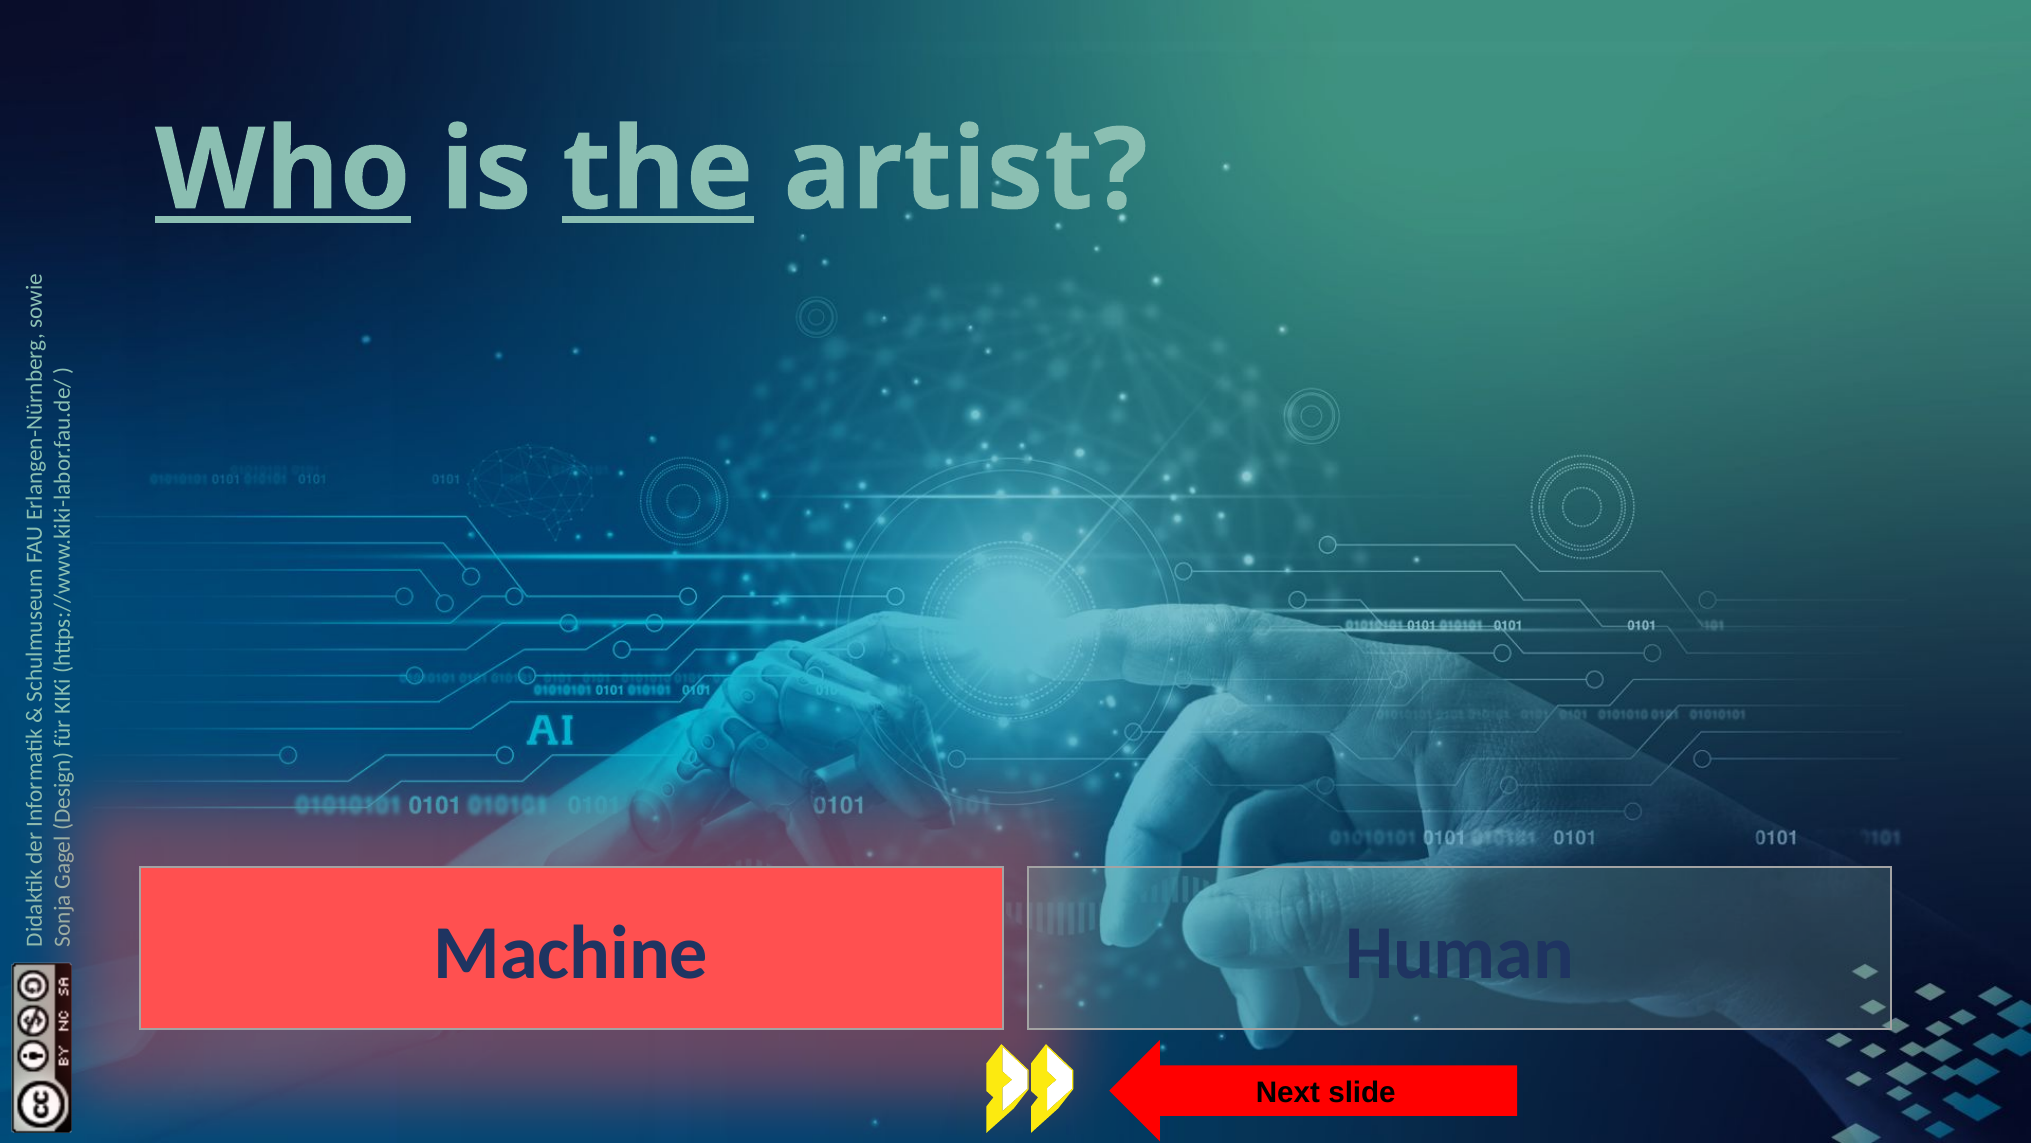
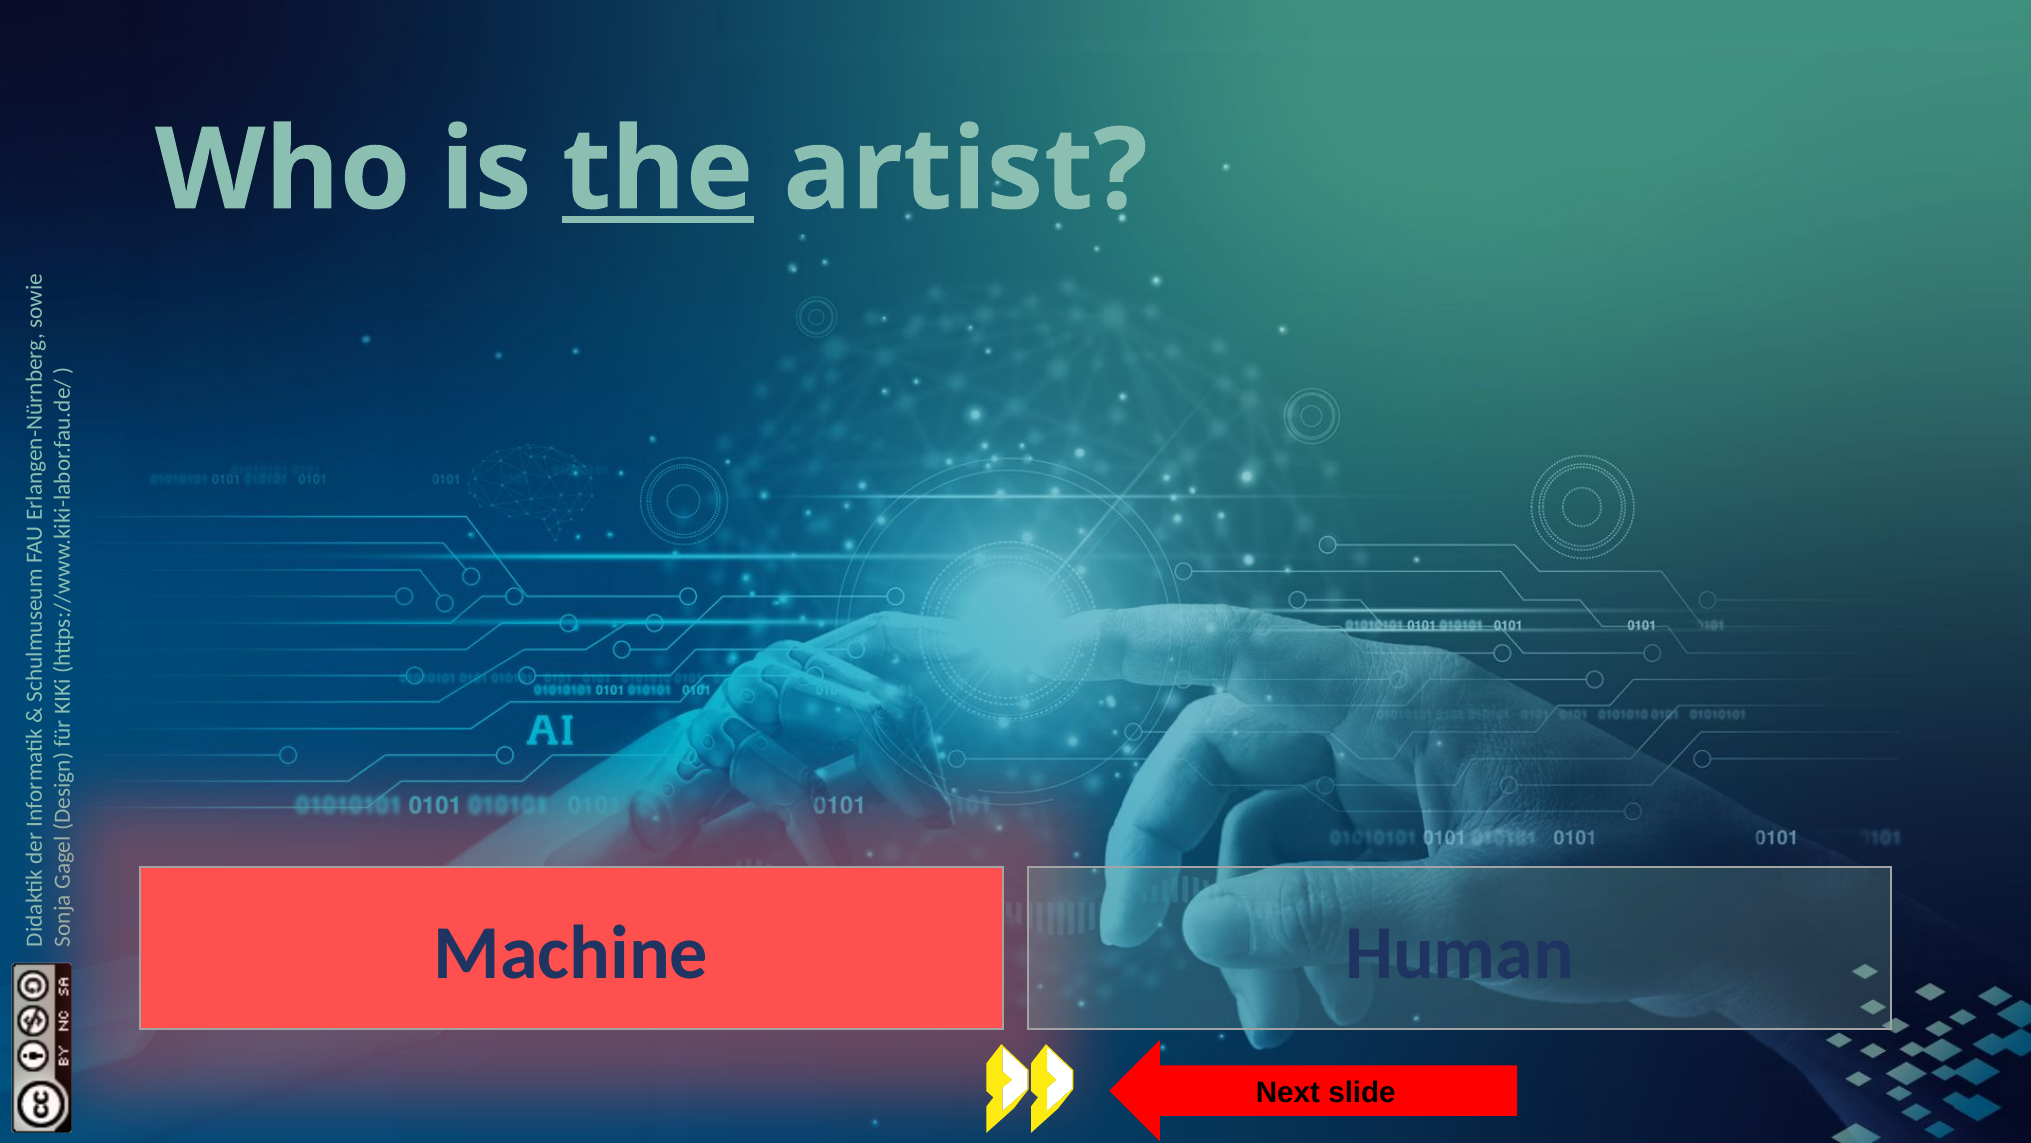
Who underline: present -> none (283, 171)
